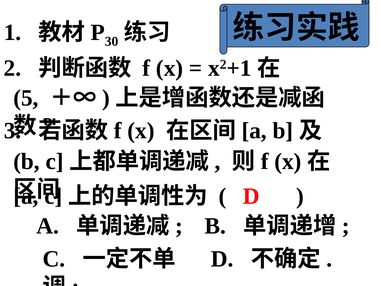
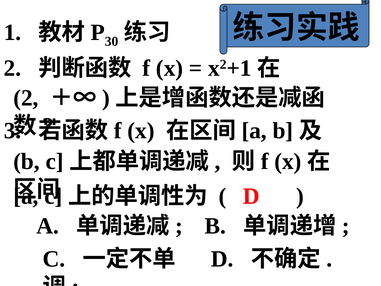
5: 5 -> 2 (26, 98)
